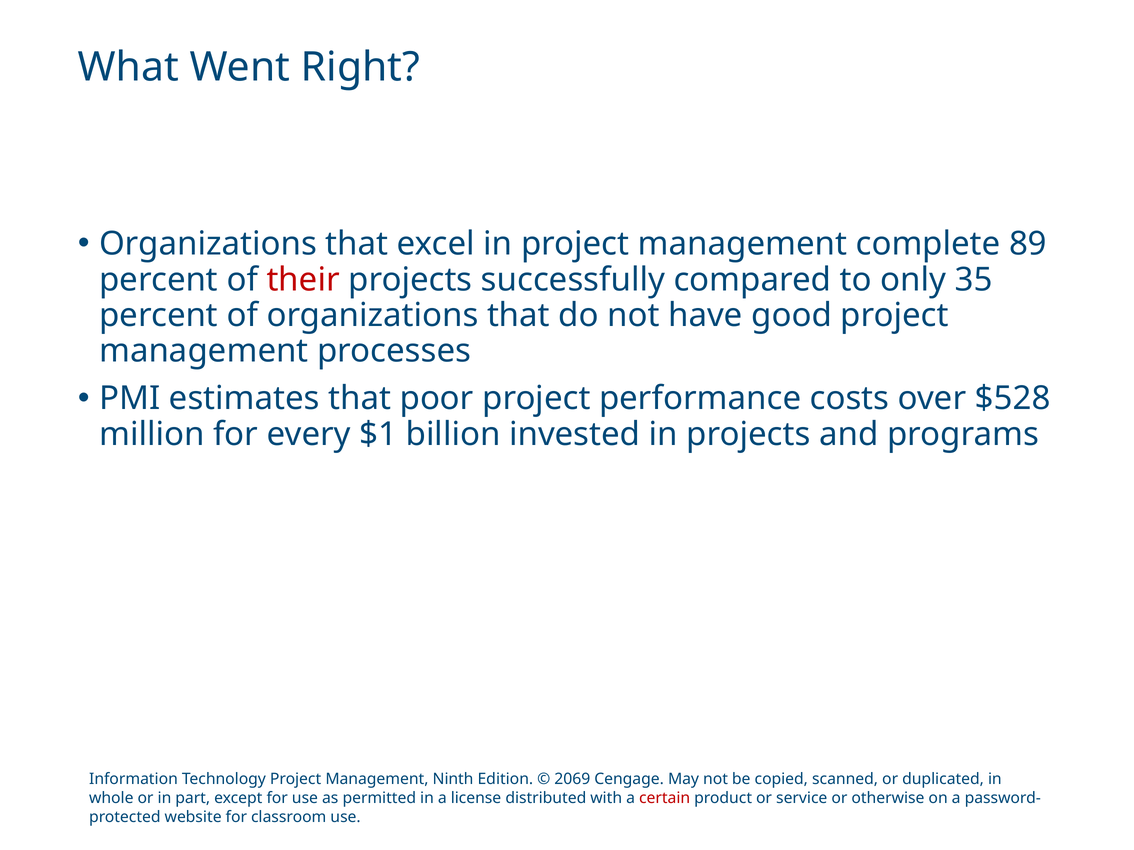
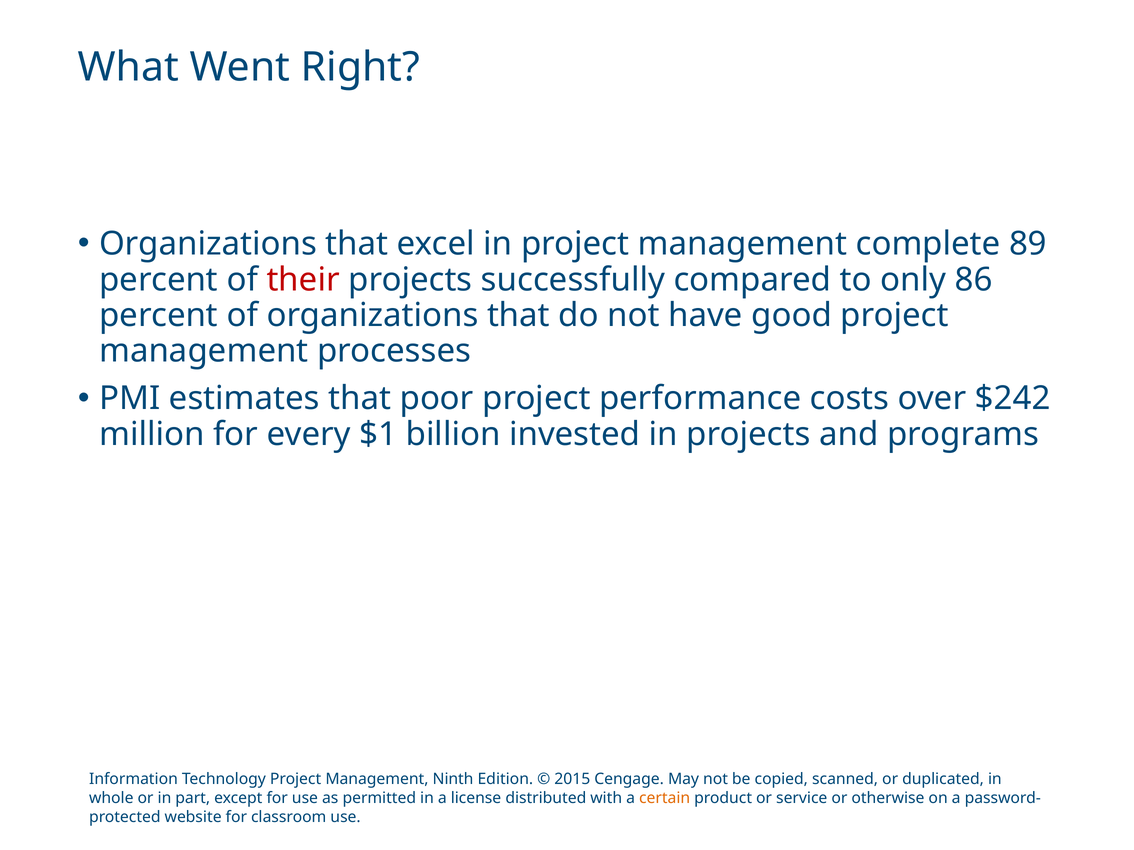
35: 35 -> 86 (974, 280)
$528: $528 -> $242 (1013, 399)
2069: 2069 -> 2015 (572, 780)
certain colour: red -> orange (665, 799)
